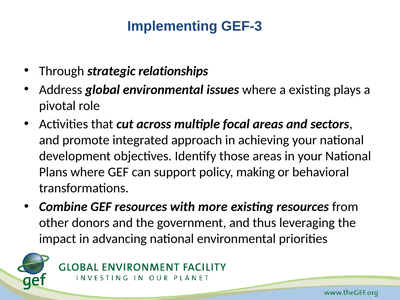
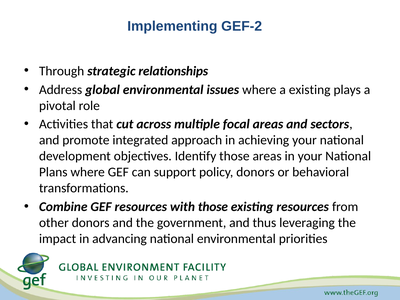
GEF-3: GEF-3 -> GEF-2 (242, 26)
policy making: making -> donors (255, 172)
with more: more -> those (213, 207)
